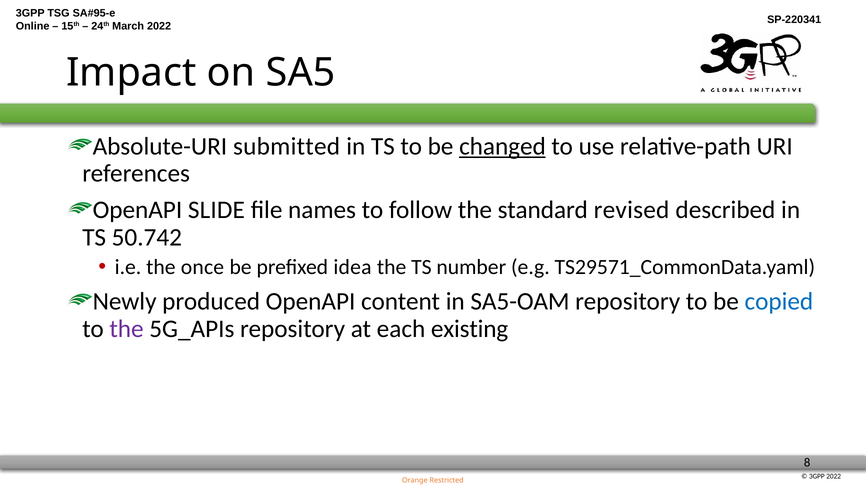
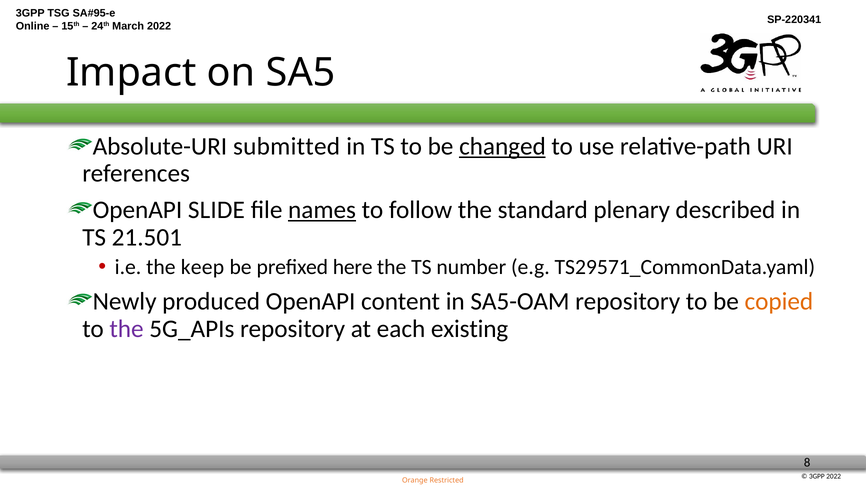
names underline: none -> present (322, 210)
revised: revised -> plenary (632, 210)
50.742: 50.742 -> 21.501 (147, 237)
once: once -> keep (202, 267)
idea: idea -> here (353, 267)
copied colour: blue -> orange (779, 301)
